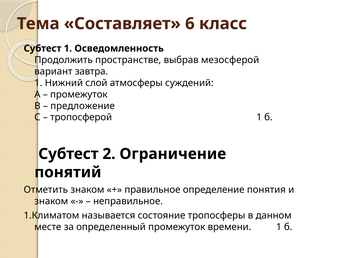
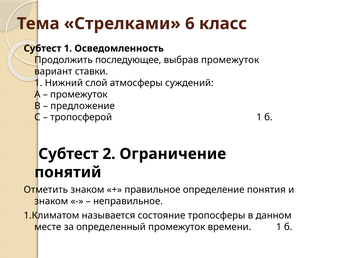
Составляет: Составляет -> Стрелками (122, 24)
пространстве: пространстве -> последующее (128, 60)
выбрав мезосферой: мезосферой -> промежуток (230, 60)
завтра: завтра -> ставки (91, 71)
